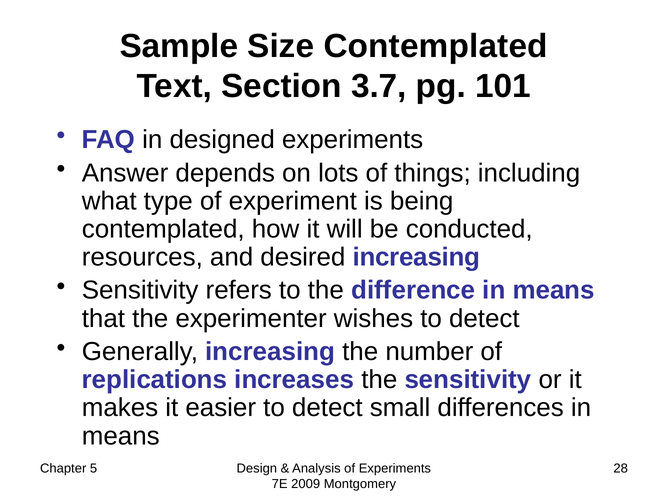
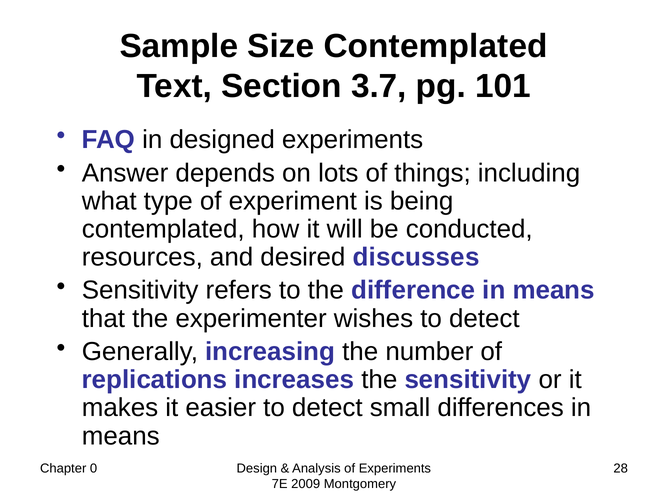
desired increasing: increasing -> discusses (416, 257)
5: 5 -> 0 (94, 468)
